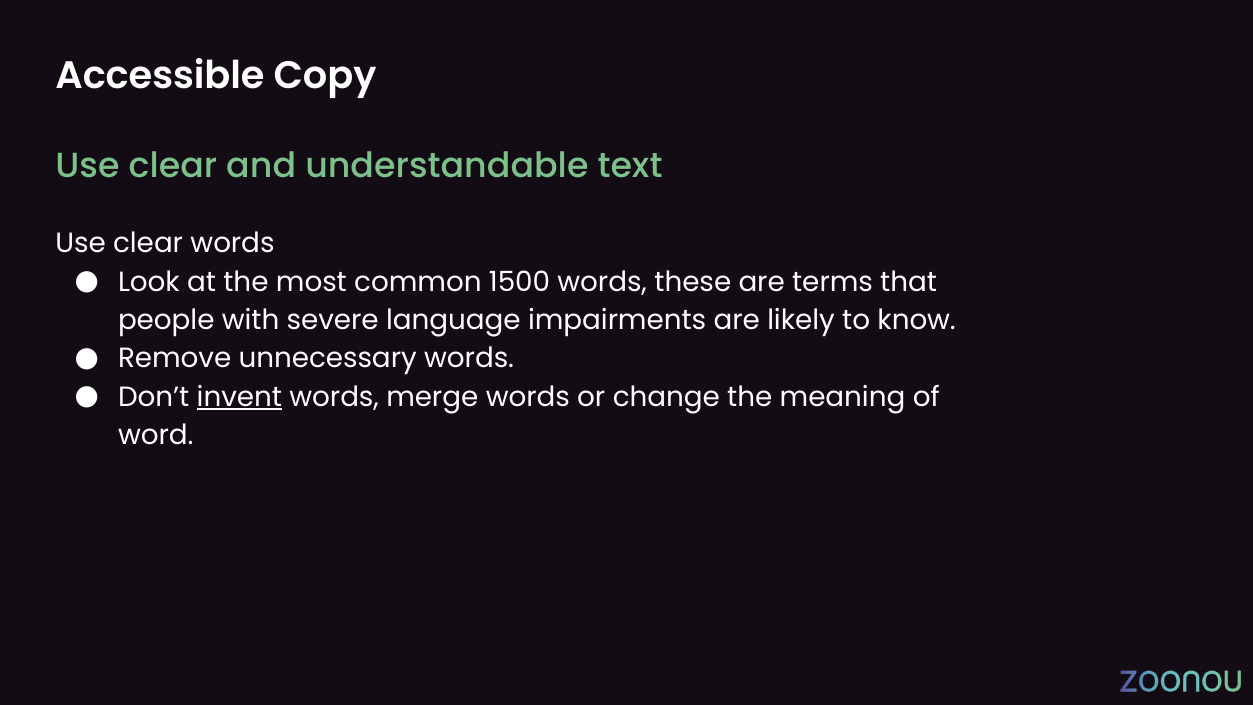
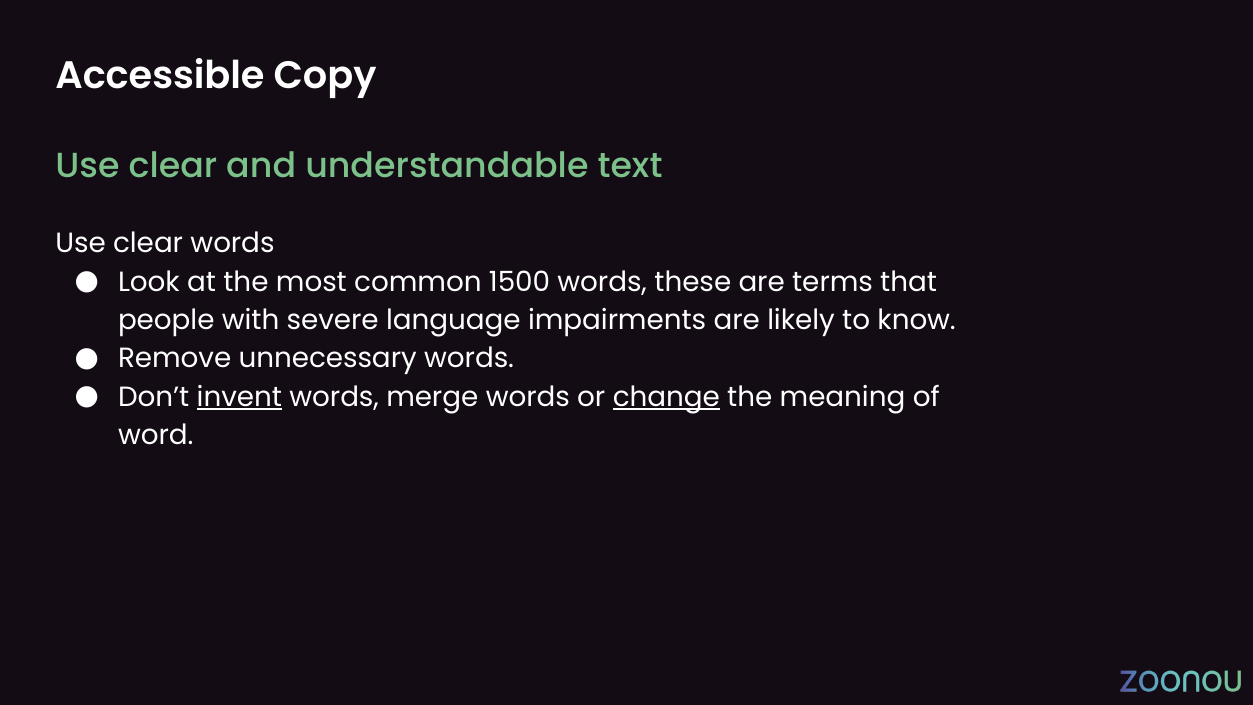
change underline: none -> present (666, 397)
